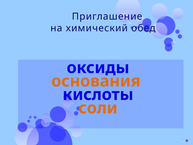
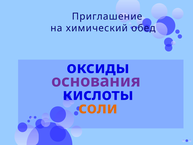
основания colour: orange -> purple (96, 81)
